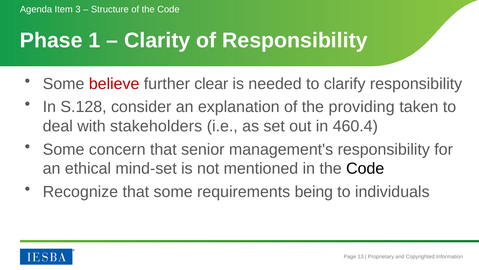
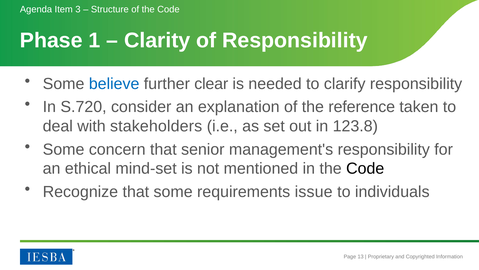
believe colour: red -> blue (114, 84)
S.128: S.128 -> S.720 (84, 107)
providing: providing -> reference (362, 107)
460.4: 460.4 -> 123.8 (355, 126)
being: being -> issue (314, 191)
